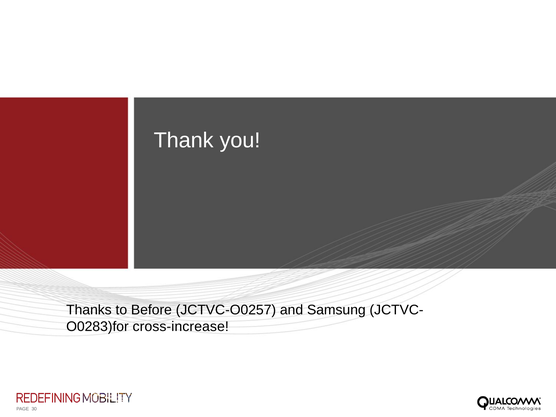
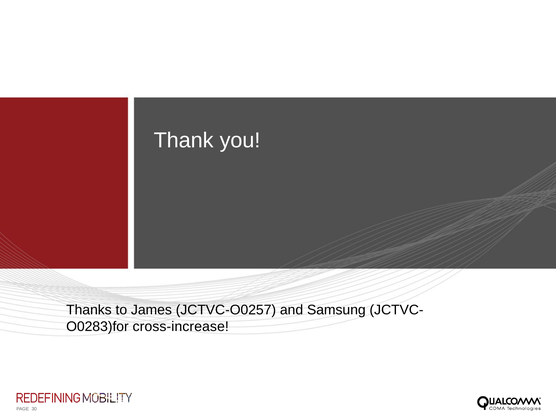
Before: Before -> James (151, 310)
